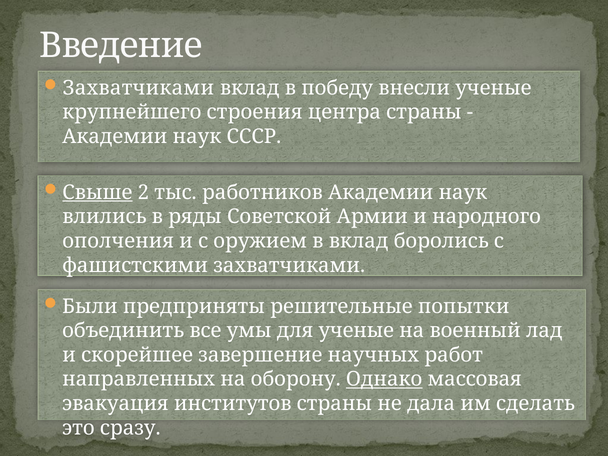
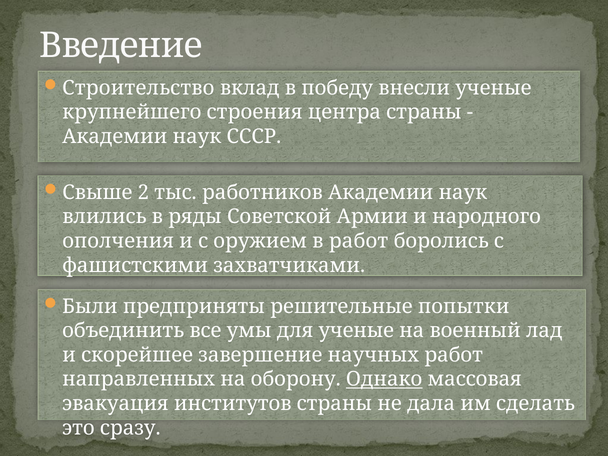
Захватчиками: Захватчиками -> Строительство (138, 88)
Свыше underline: present -> none (97, 192)
в вклад: вклад -> работ (358, 241)
